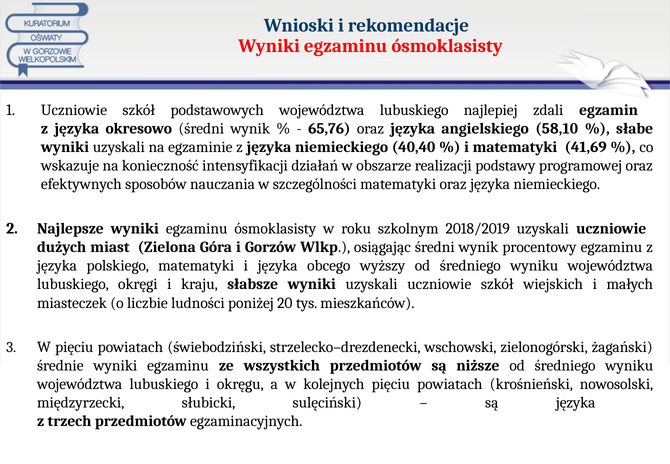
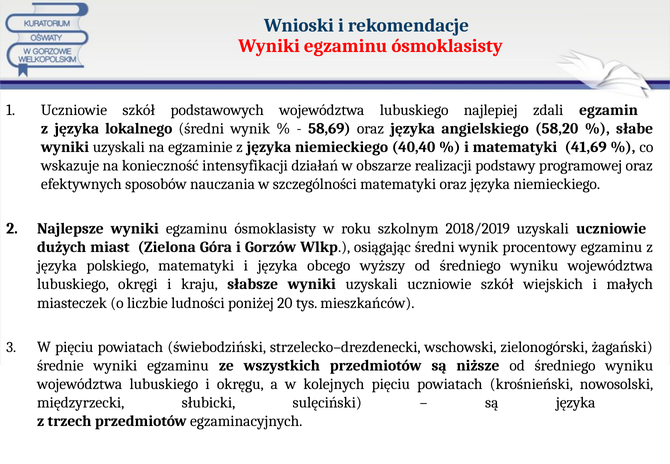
okresowo: okresowo -> lokalnego (139, 129)
65,76: 65,76 -> 58,69 (329, 129)
58,10: 58,10 -> 58,20 (557, 129)
